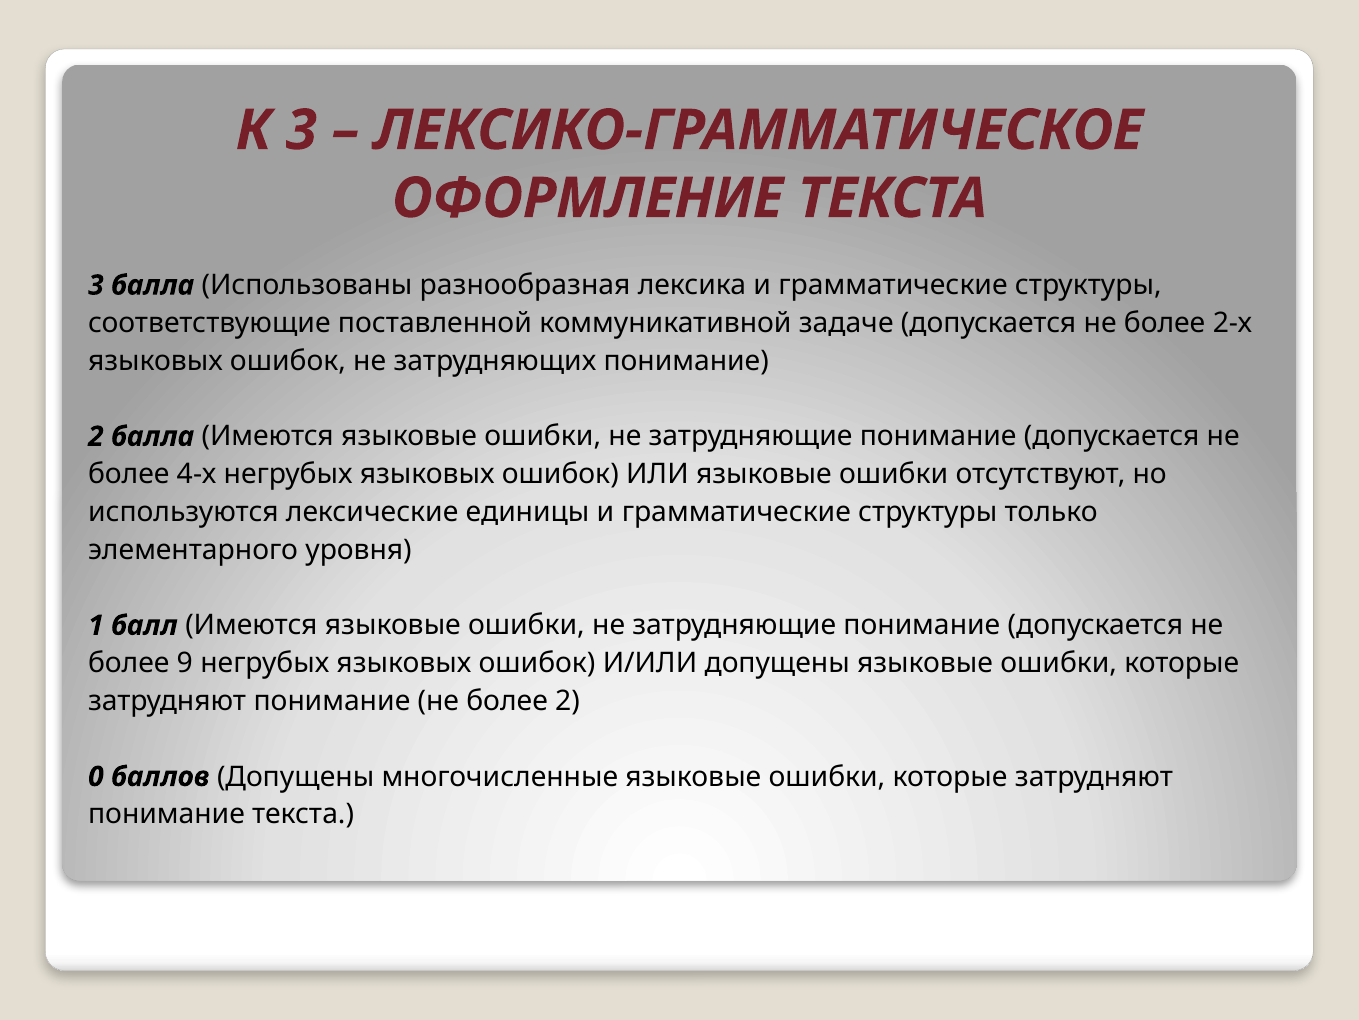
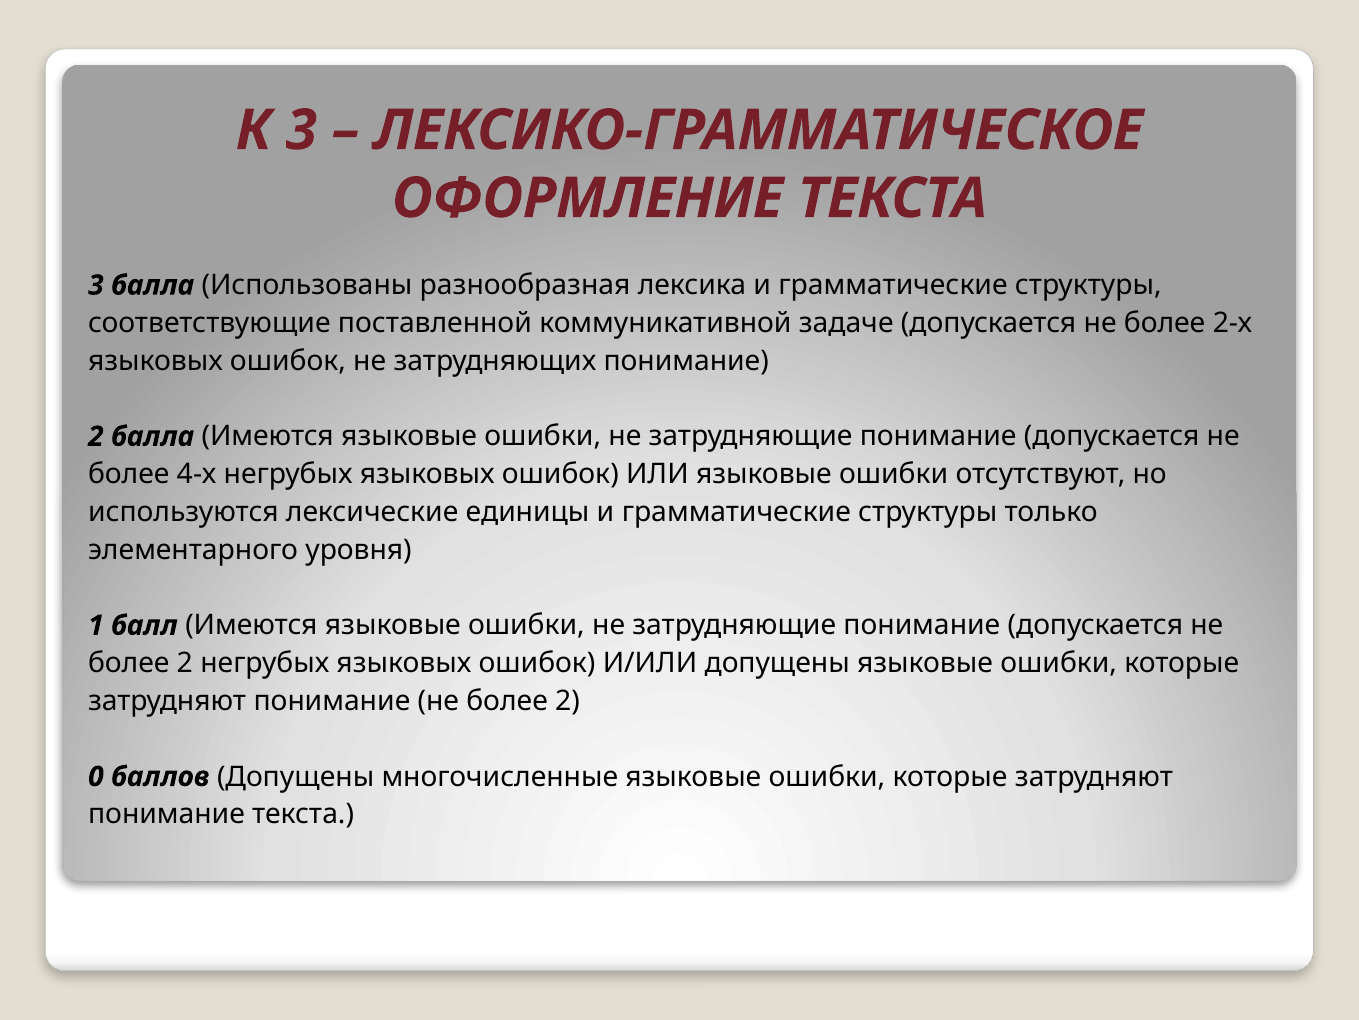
9: 9 -> 2 (185, 663)
